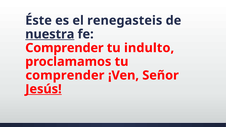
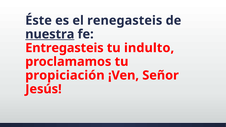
Comprender: Comprender -> Entregasteis (64, 48)
comprender: comprender -> propiciación (65, 75)
Jesús underline: present -> none (43, 89)
